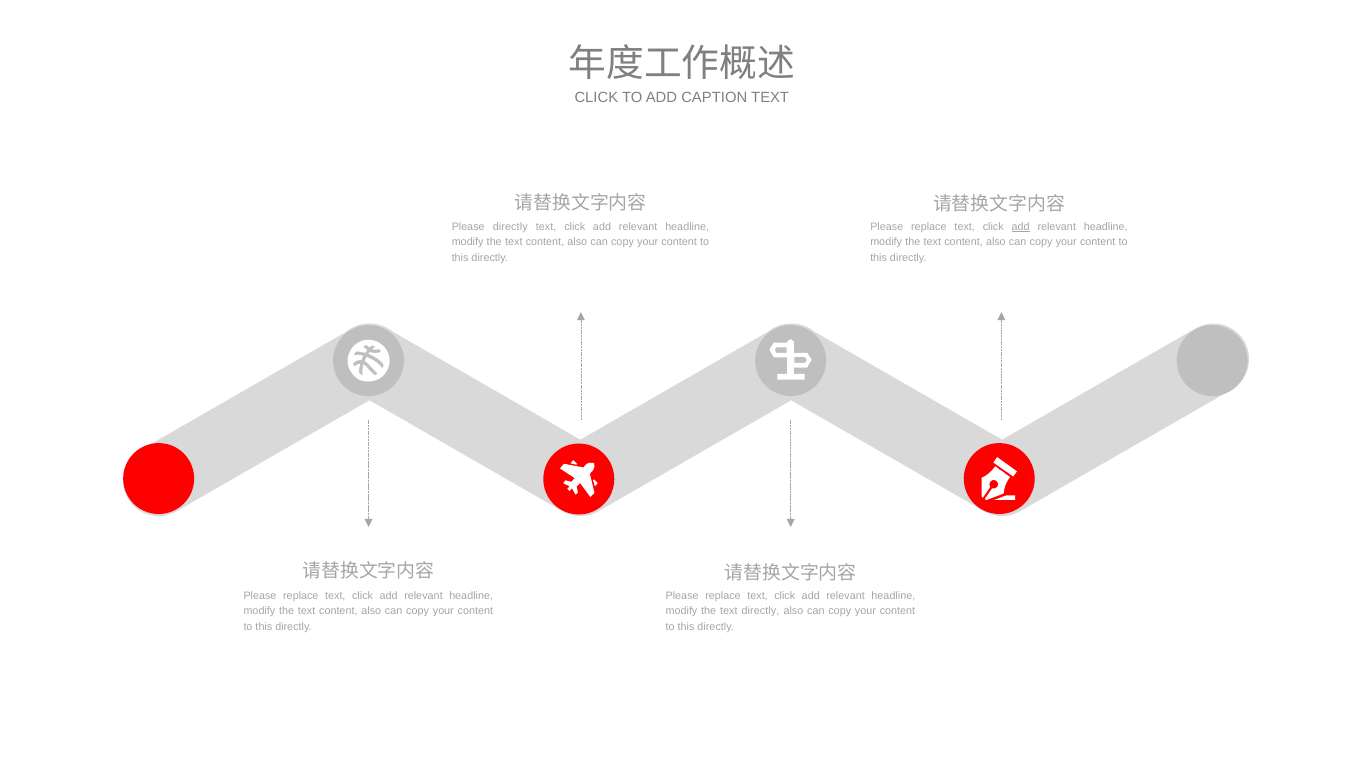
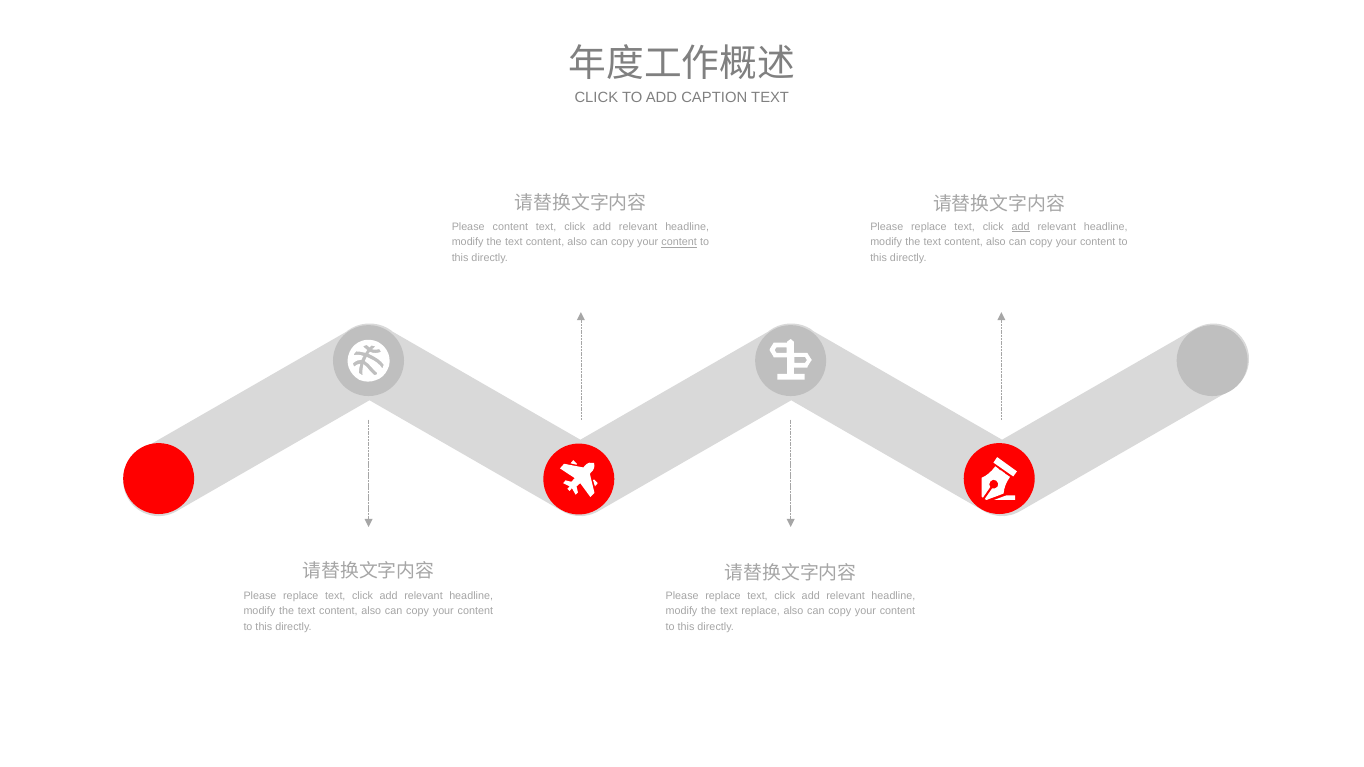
Please directly: directly -> content (510, 227)
content underline: none -> present (679, 242)
text directly: directly -> replace (761, 611)
